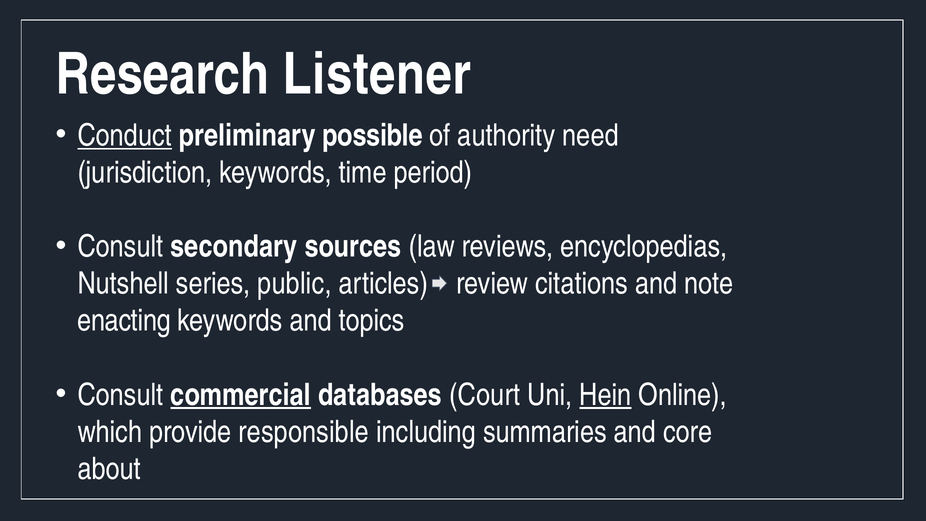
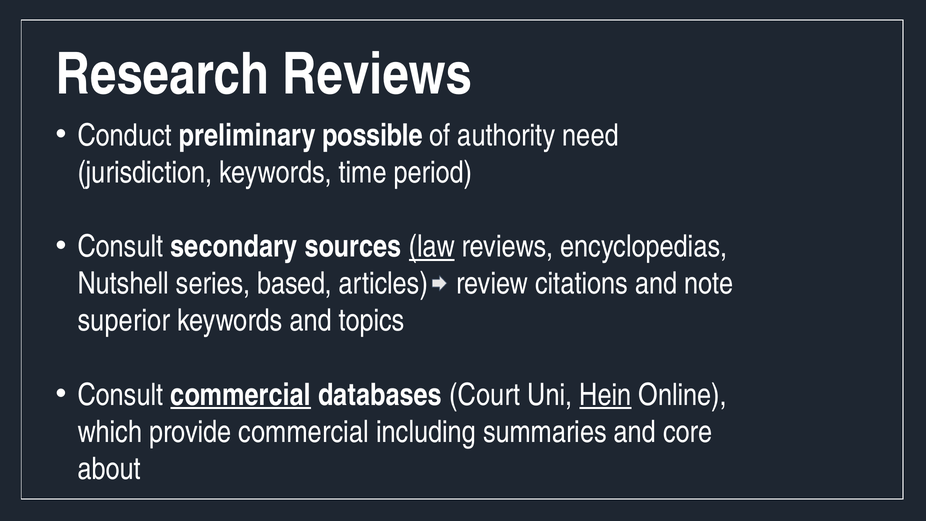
Research Listener: Listener -> Reviews (377, 75)
Conduct underline: present -> none (125, 135)
law underline: none -> present (432, 247)
public: public -> based (295, 284)
enacting: enacting -> superior (124, 321)
provide responsible: responsible -> commercial (304, 432)
